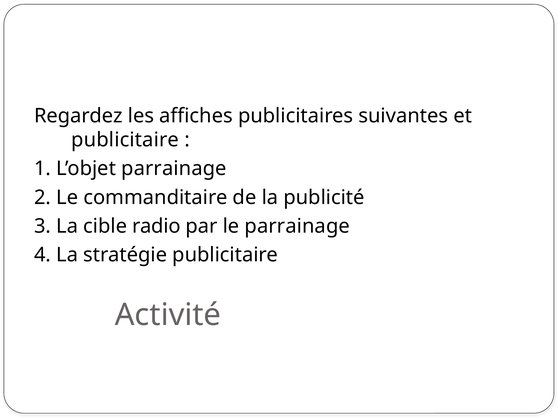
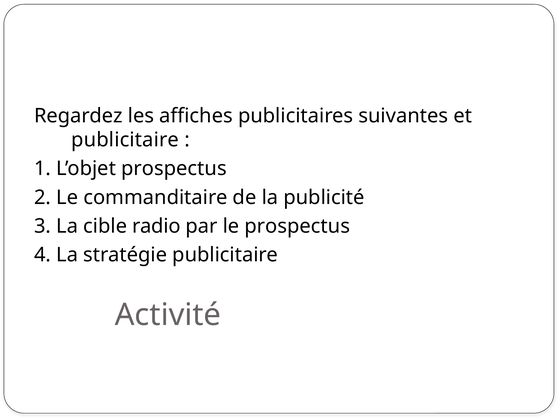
L’objet parrainage: parrainage -> prospectus (174, 168)
le parrainage: parrainage -> prospectus (297, 226)
